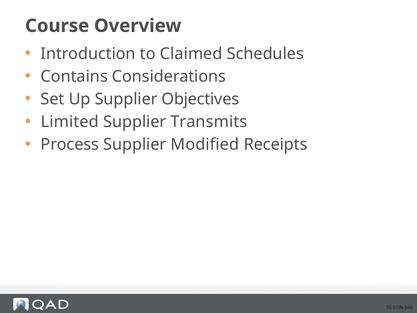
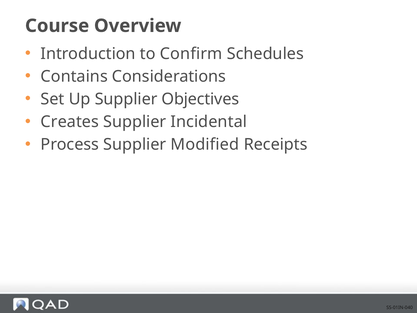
Claimed: Claimed -> Confirm (191, 54)
Limited: Limited -> Creates (70, 122)
Transmits: Transmits -> Incidental (209, 122)
